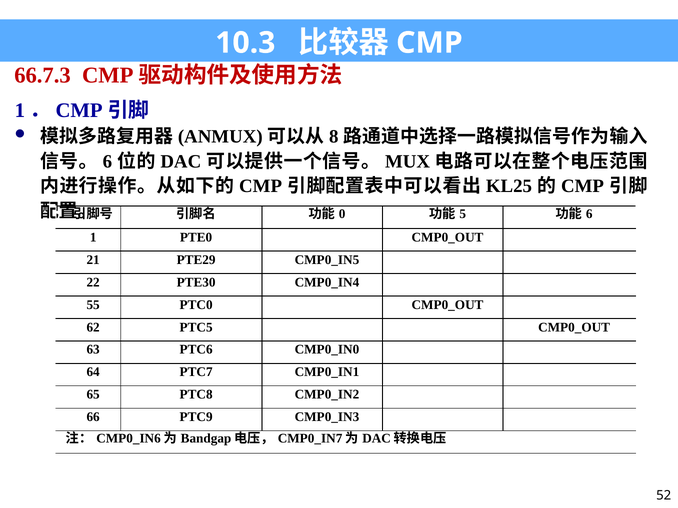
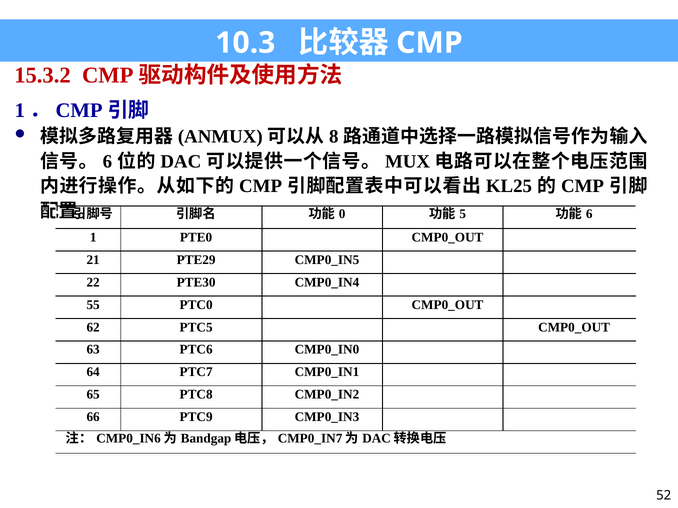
66.7.3: 66.7.3 -> 15.3.2 (42, 75)
